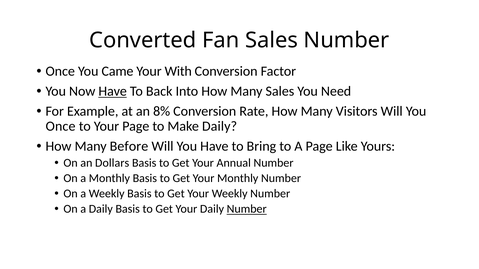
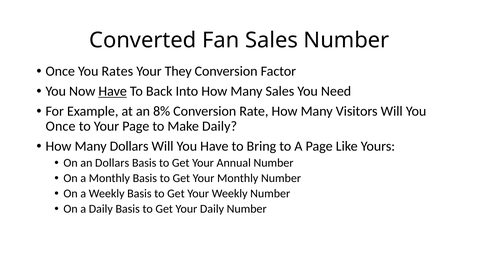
Came: Came -> Rates (117, 71)
With: With -> They (178, 71)
Many Before: Before -> Dollars (129, 147)
Number underline: present -> none (247, 209)
